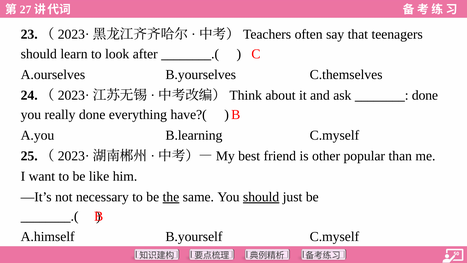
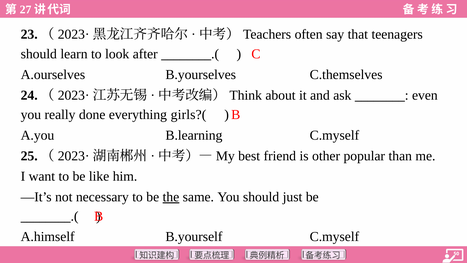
done: done -> even (425, 95)
have?(: have?( -> girls?( (189, 115)
should underline: present -> none (261, 197)
